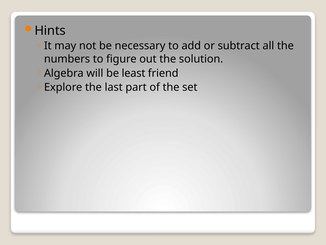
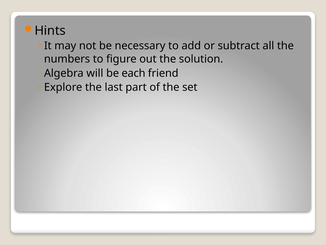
least: least -> each (134, 73)
